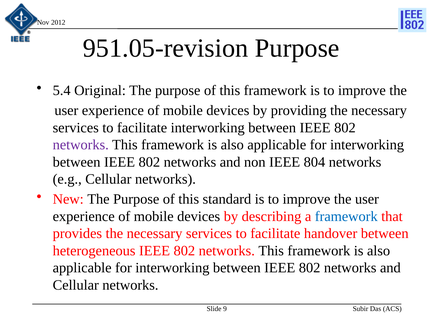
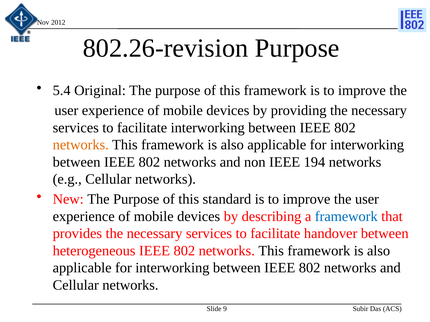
951.05-revision: 951.05-revision -> 802.26-revision (166, 48)
networks colour: purple -> orange (81, 145)
804: 804 -> 194 (314, 162)
